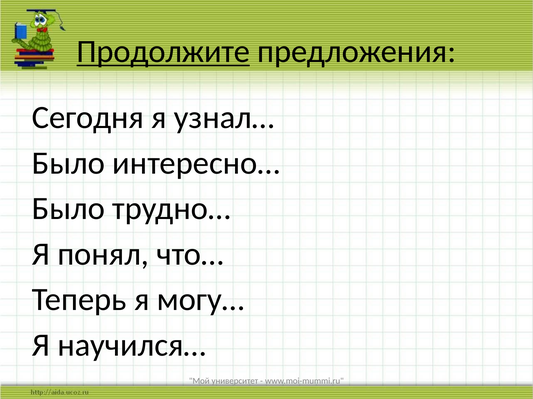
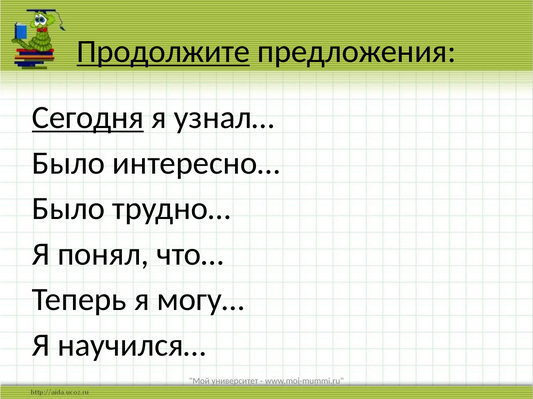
Сегодня underline: none -> present (88, 118)
